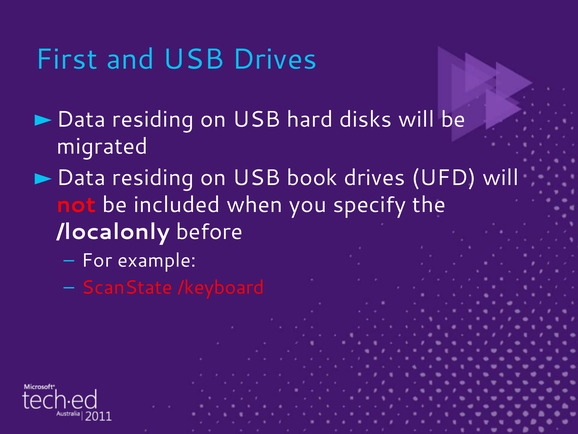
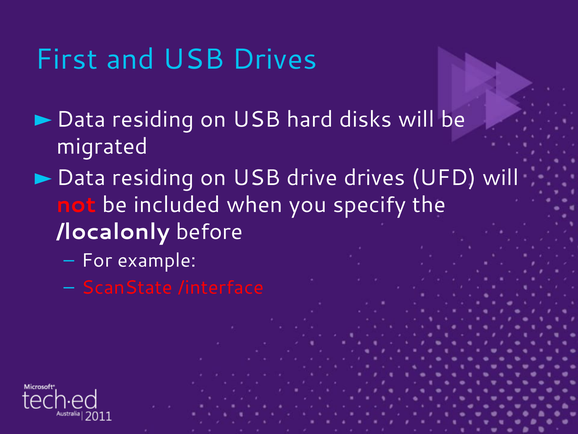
book: book -> drive (312, 178)
/keyboard: /keyboard -> /interface (221, 287)
